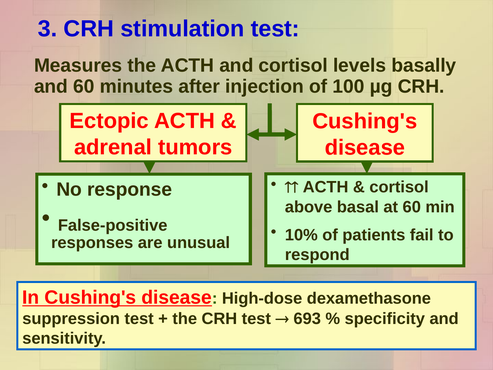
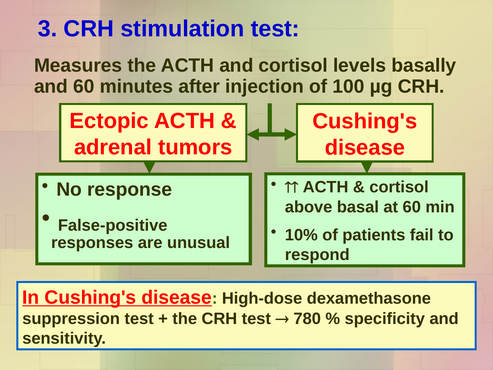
693: 693 -> 780 (307, 318)
